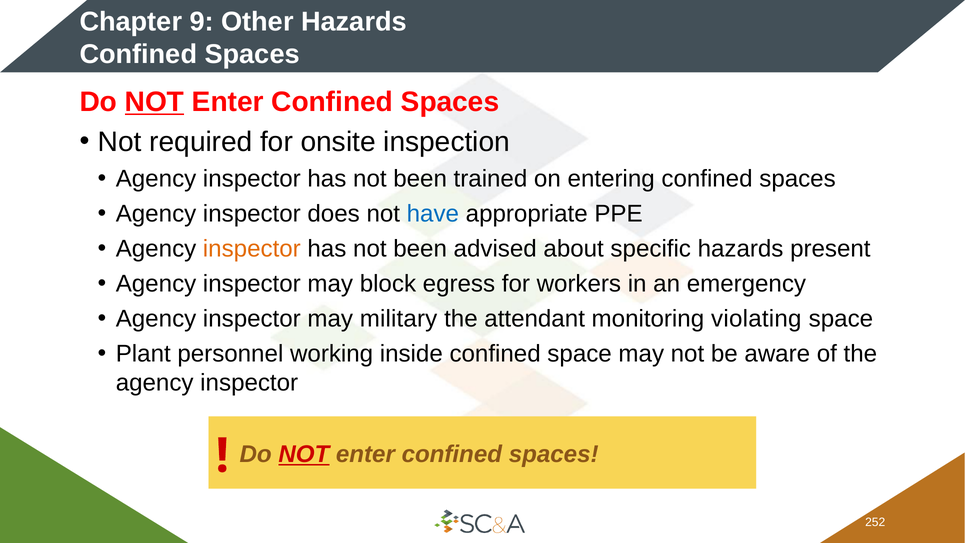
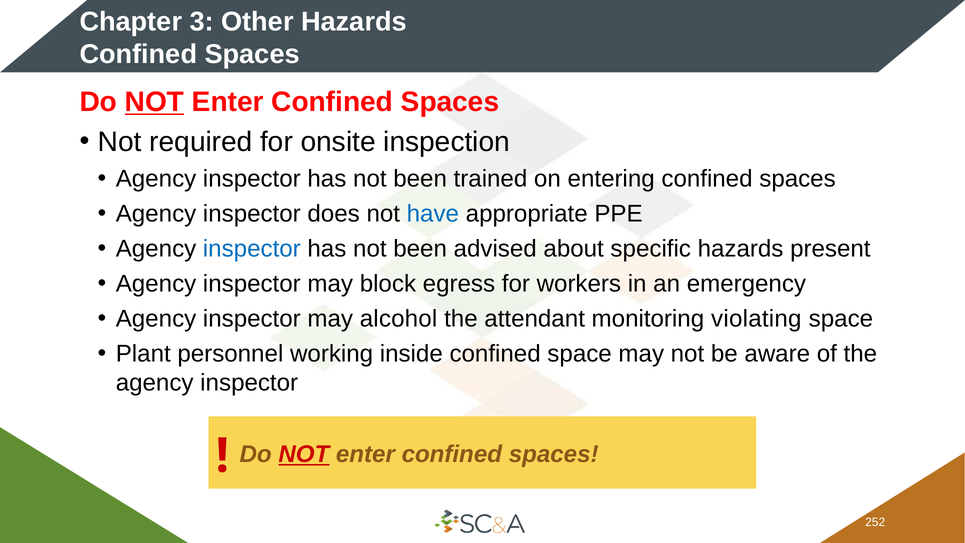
9: 9 -> 3 (202, 22)
inspector colour: orange -> blue (252, 249)
military: military -> alcohol (399, 319)
